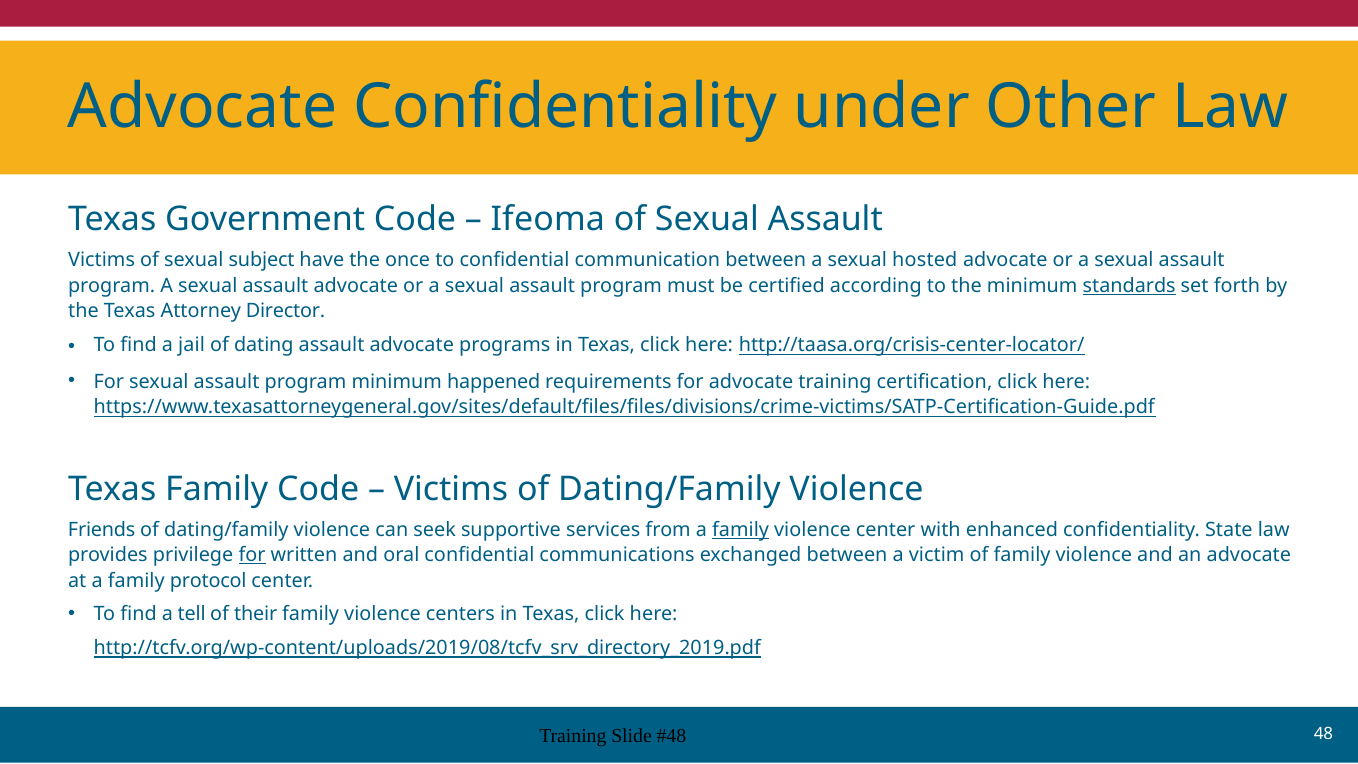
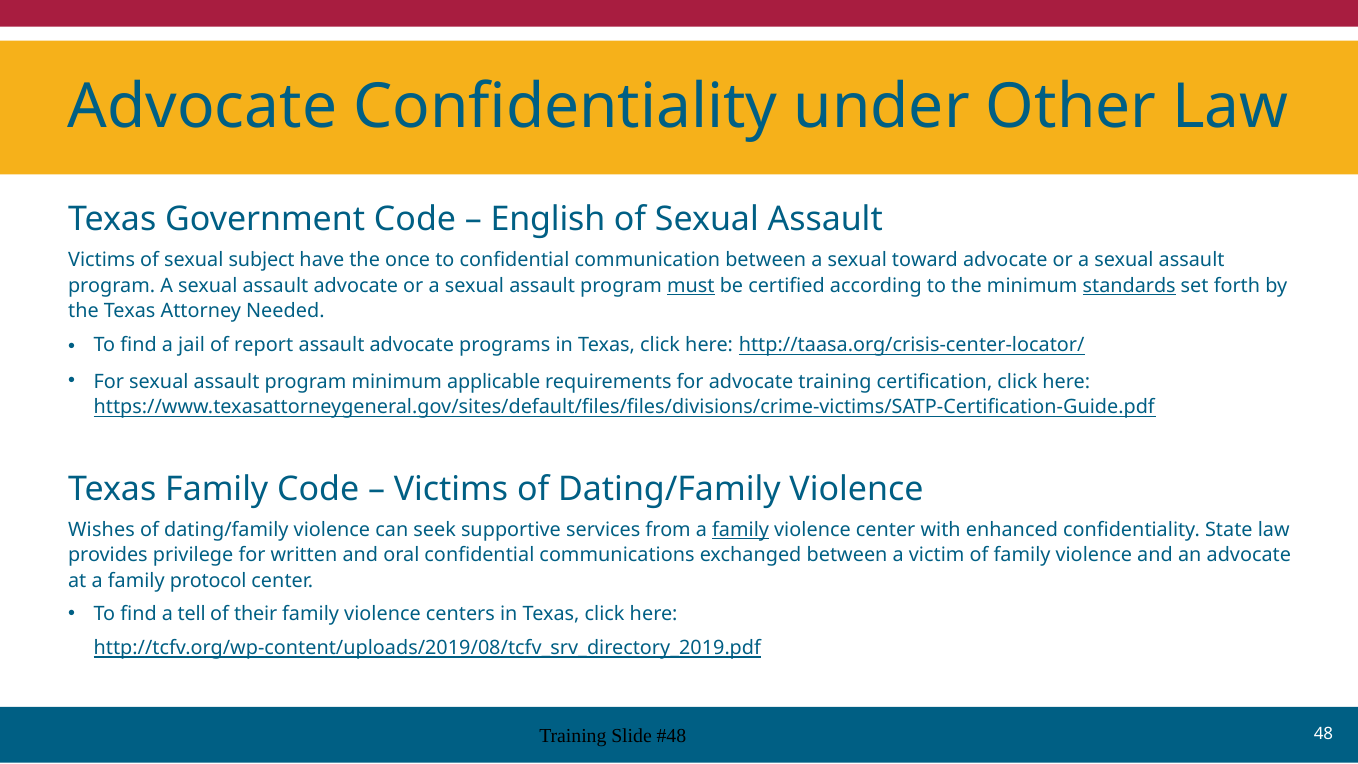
Ifeoma: Ifeoma -> English (548, 219)
hosted: hosted -> toward (925, 260)
must underline: none -> present (691, 286)
Director: Director -> Needed (285, 311)
dating: dating -> report (264, 345)
happened: happened -> applicable (494, 381)
Friends: Friends -> Wishes (102, 530)
for underline: present -> none (252, 555)
